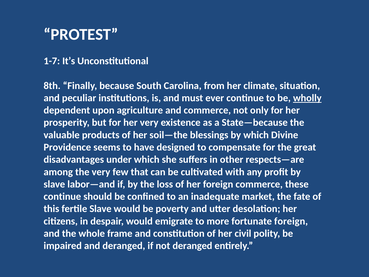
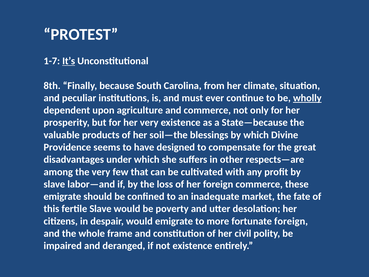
It’s underline: none -> present (69, 61)
continue: continue -> emigrate (62, 196)
not deranged: deranged -> existence (192, 246)
